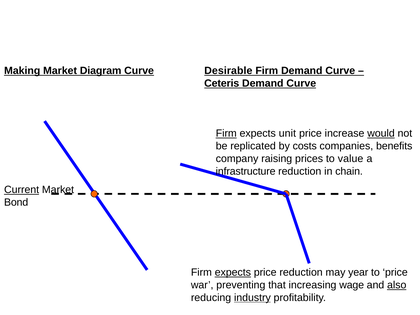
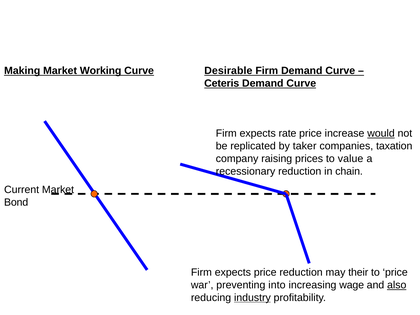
Diagram: Diagram -> Working (101, 71)
Firm underline: present -> none (226, 133)
unit: unit -> rate (288, 133)
costs: costs -> taker (305, 146)
benefits: benefits -> taxation (394, 146)
infrastructure: infrastructure -> recessionary (246, 171)
Current underline: present -> none (22, 190)
expects underline: present -> none (233, 272)
year: year -> their (358, 272)
that: that -> into (277, 285)
